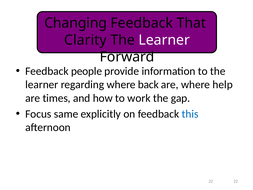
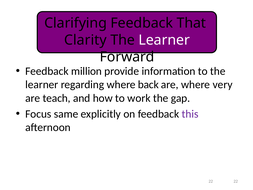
Changing: Changing -> Clarifying (76, 23)
people: people -> million (87, 71)
help: help -> very (223, 84)
times: times -> teach (57, 98)
this colour: blue -> purple (190, 114)
